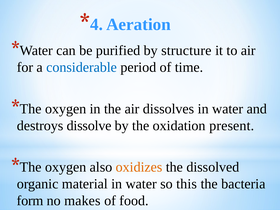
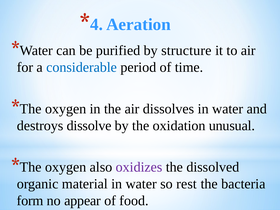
present: present -> unusual (232, 126)
oxidizes colour: orange -> purple (139, 167)
this: this -> rest (187, 184)
makes: makes -> appear (83, 201)
